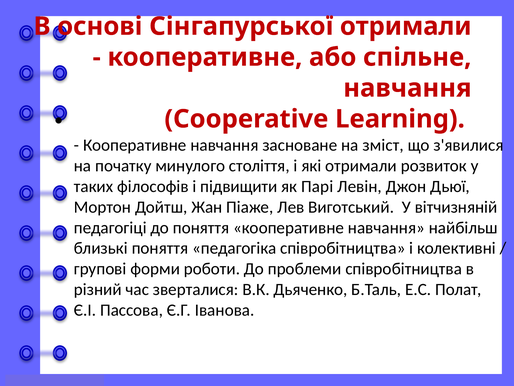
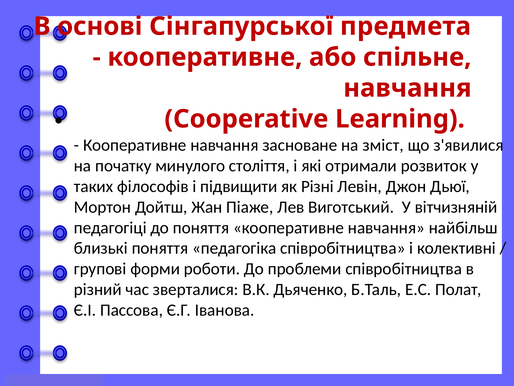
Сінгапурської отримали: отримали -> предмета (406, 26)
Парі: Парі -> Різні (317, 186)
